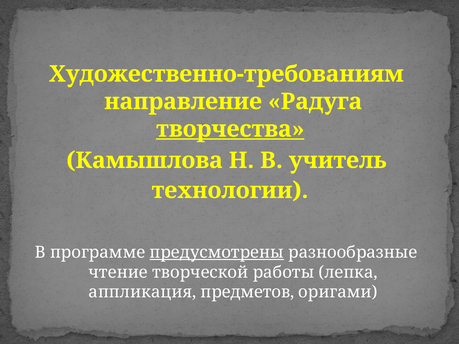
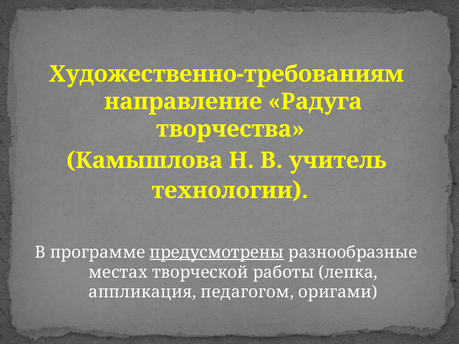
творчества underline: present -> none (230, 129)
чтение: чтение -> местах (118, 273)
предметов: предметов -> педагогом (247, 292)
